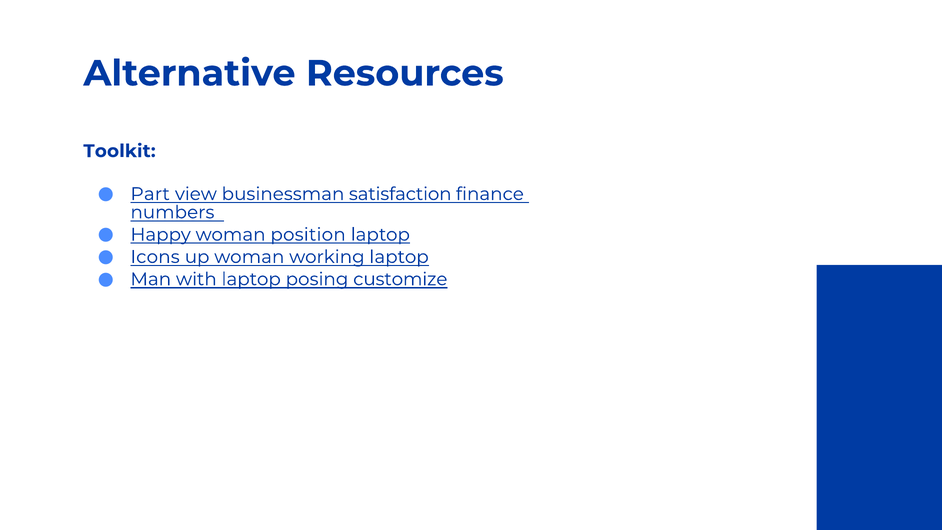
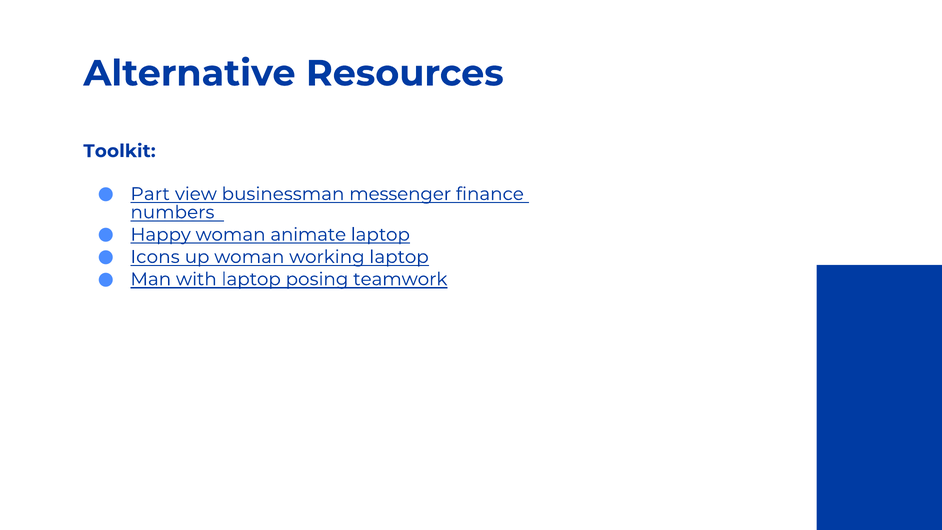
satisfaction: satisfaction -> messenger (400, 194)
position: position -> animate (308, 235)
customize: customize -> teamwork (400, 279)
